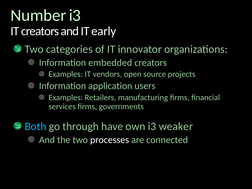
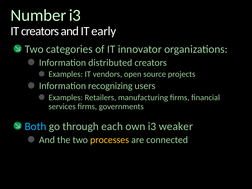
embedded: embedded -> distributed (110, 63)
application: application -> recognizing (110, 86)
have: have -> each (112, 126)
processes colour: white -> yellow (110, 140)
